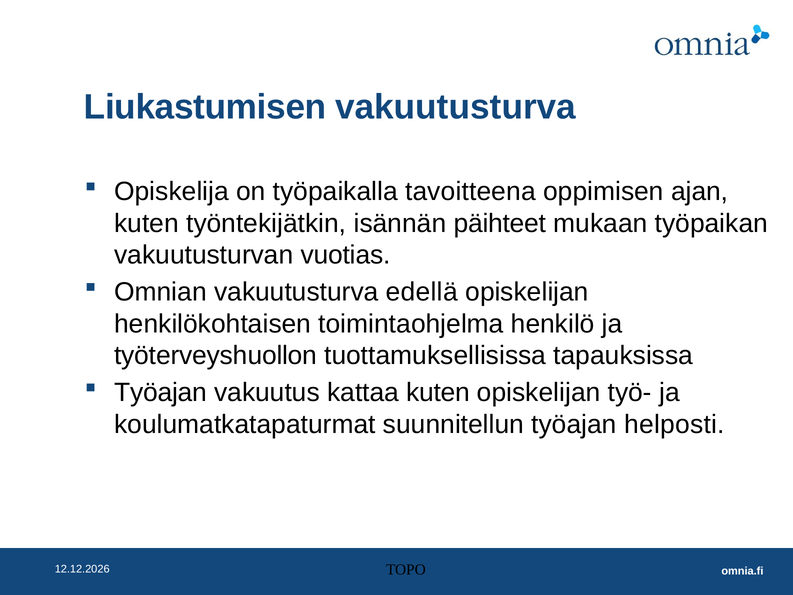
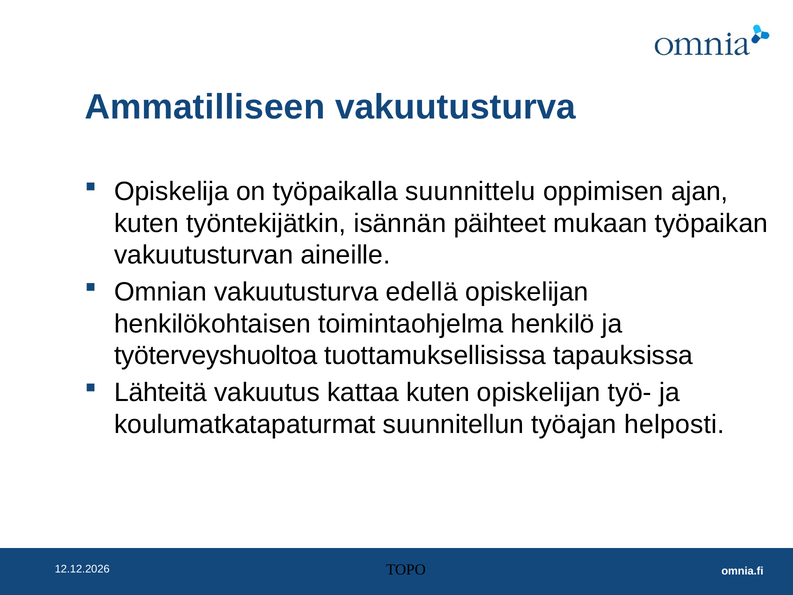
Liukastumisen: Liukastumisen -> Ammatilliseen (205, 107)
tavoitteena: tavoitteena -> suunnittelu (470, 192)
vuotias: vuotias -> aineille (346, 255)
työterveyshuollon: työterveyshuollon -> työterveyshuoltoa (216, 356)
Työajan: Työajan -> Lähteitä (161, 393)
